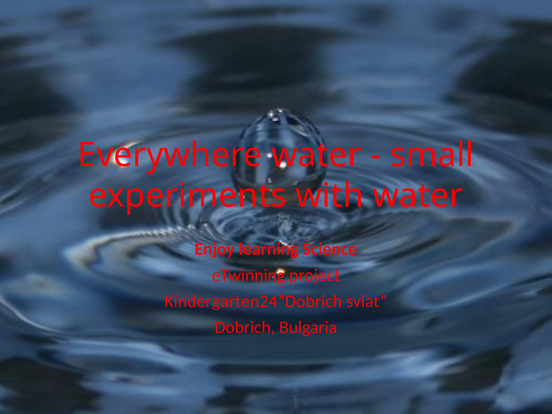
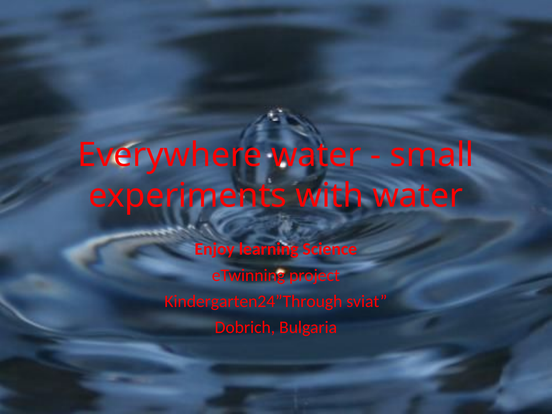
Kindergarten24”Dobrich: Kindergarten24”Dobrich -> Kindergarten24”Through (253, 301)
